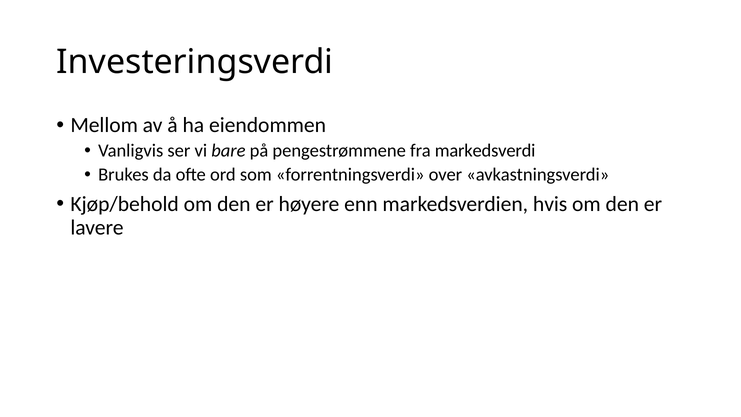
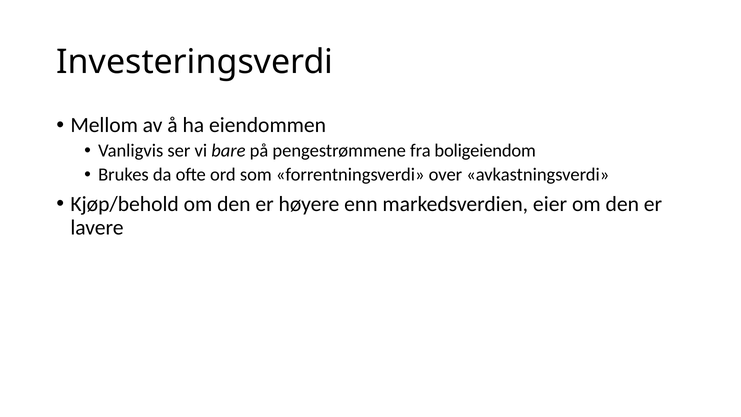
markedsverdi: markedsverdi -> boligeiendom (485, 151)
hvis: hvis -> eier (550, 204)
